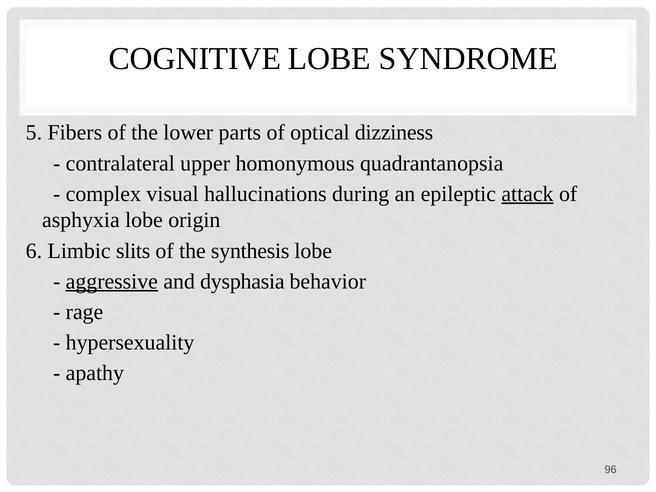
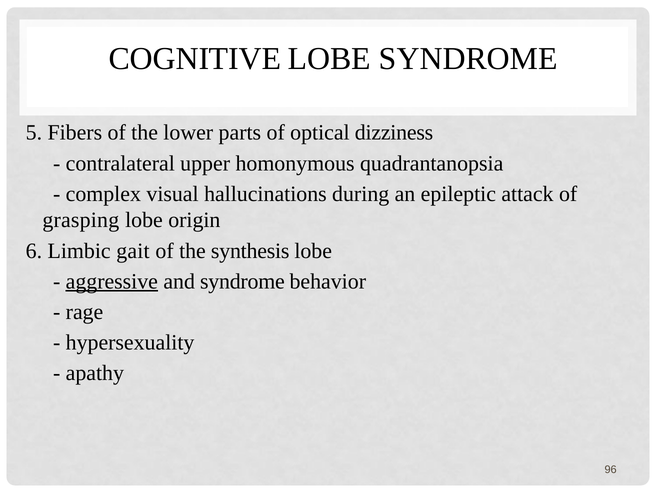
attack underline: present -> none (527, 194)
asphyxia: asphyxia -> grasping (81, 220)
slits: slits -> gait (133, 251)
and dysphasia: dysphasia -> syndrome (242, 281)
